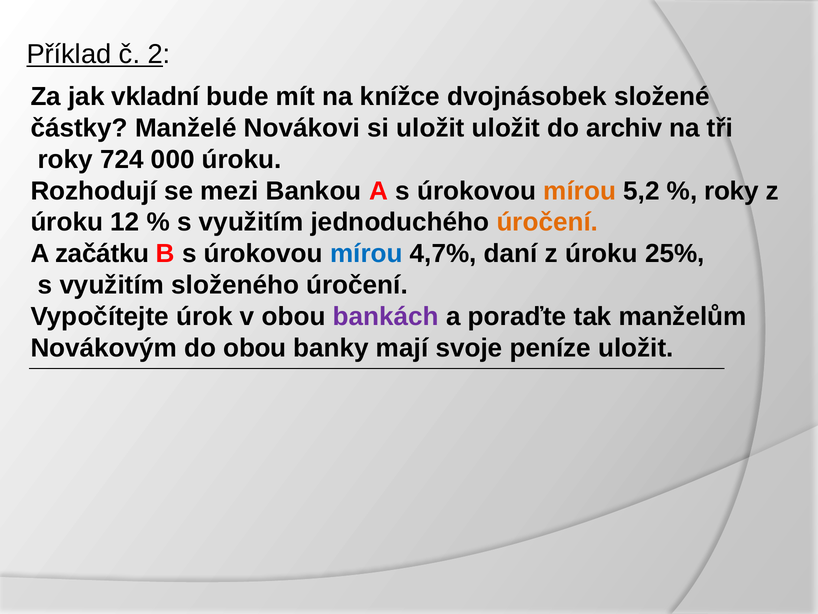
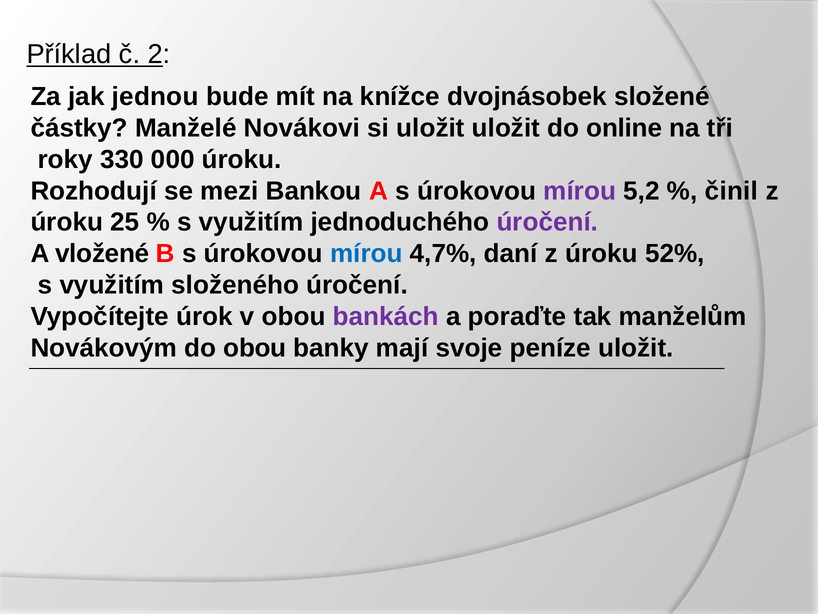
vkladní: vkladní -> jednou (155, 96)
archiv: archiv -> online (624, 128)
724: 724 -> 330 (122, 159)
mírou colour: orange -> purple (580, 191)
roky: roky -> činil (731, 191)
12: 12 -> 25 (125, 222)
úročení colour: orange -> purple (547, 222)
začátku: začátku -> vložené (102, 254)
25%: 25% -> 52% (675, 254)
